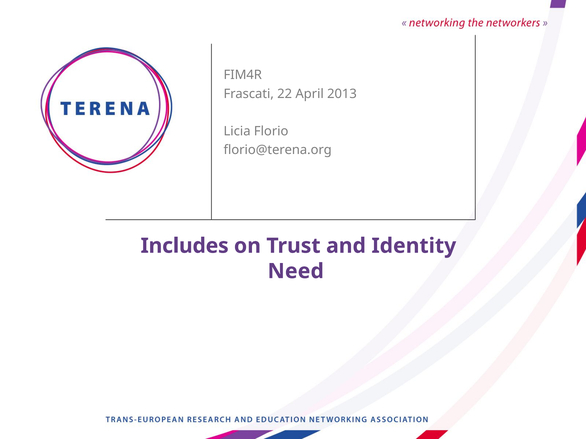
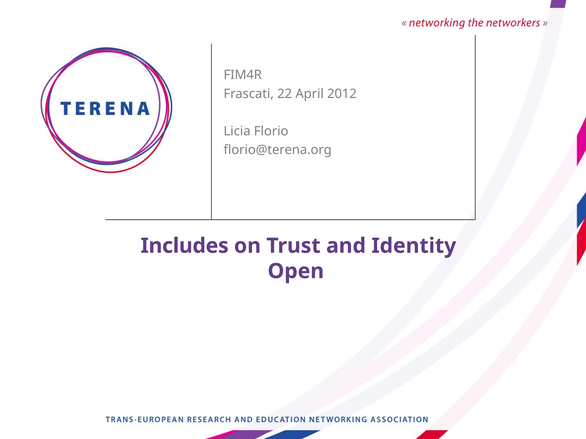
2013: 2013 -> 2012 (342, 94)
Need: Need -> Open (296, 271)
